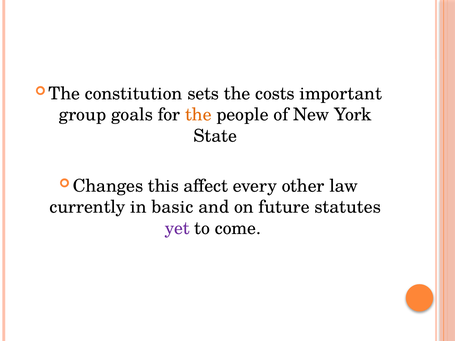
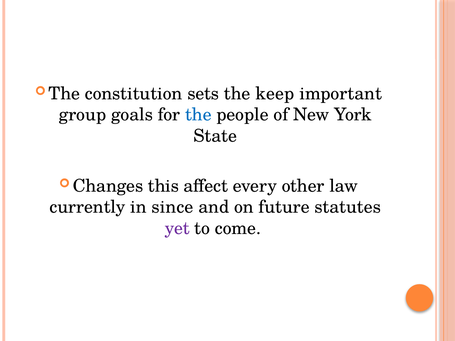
costs: costs -> keep (275, 94)
the colour: orange -> blue (198, 115)
basic: basic -> since (172, 207)
